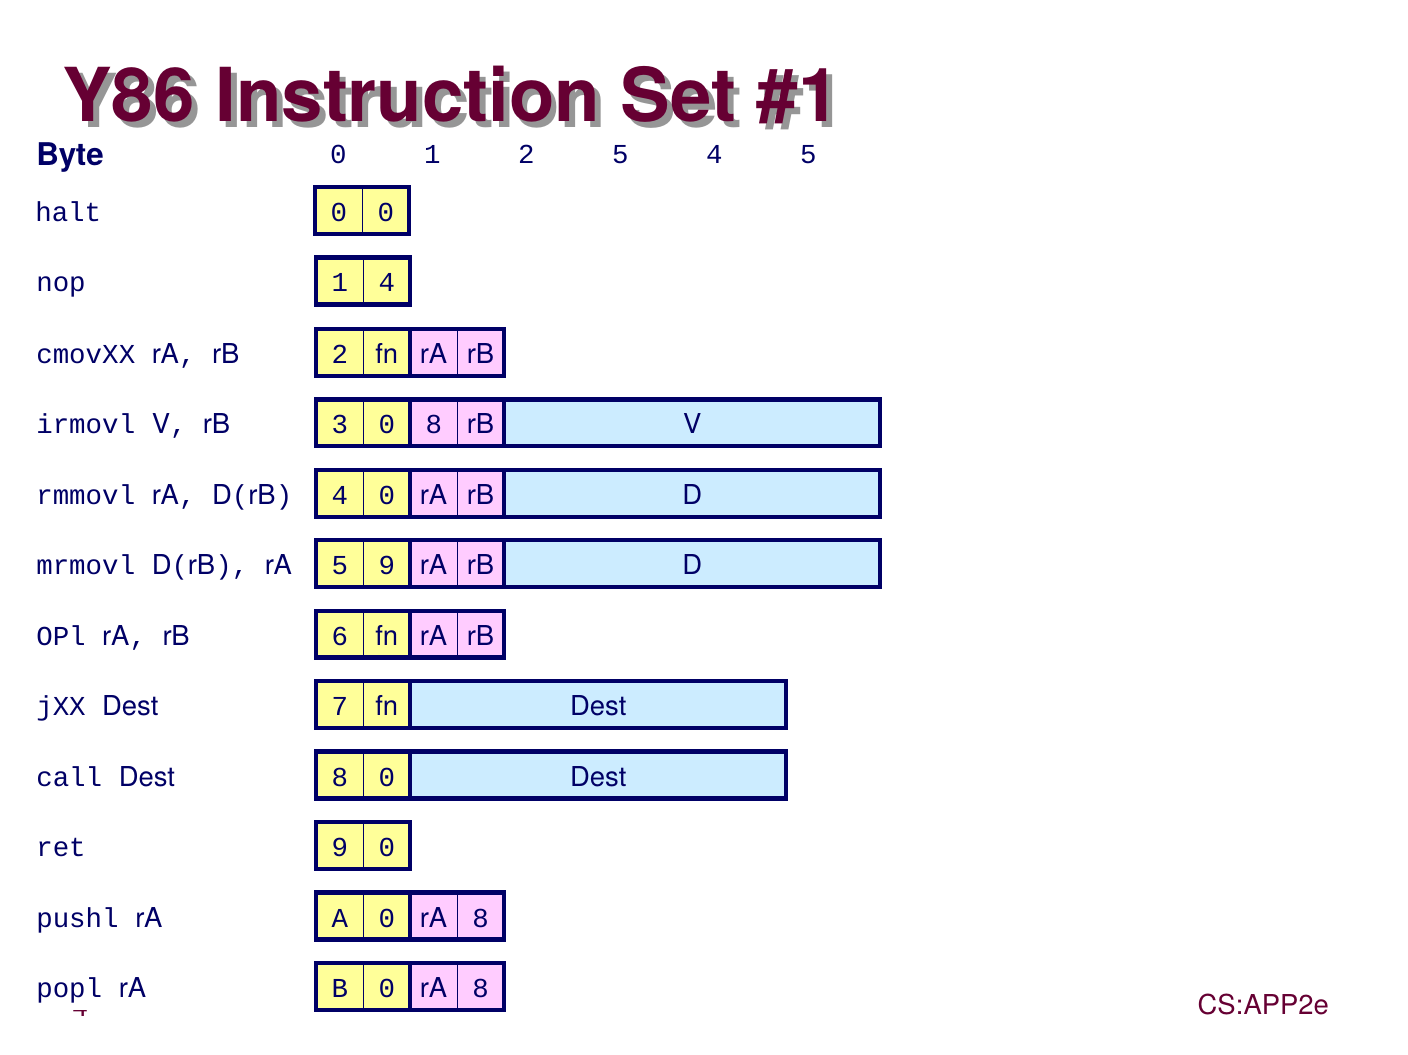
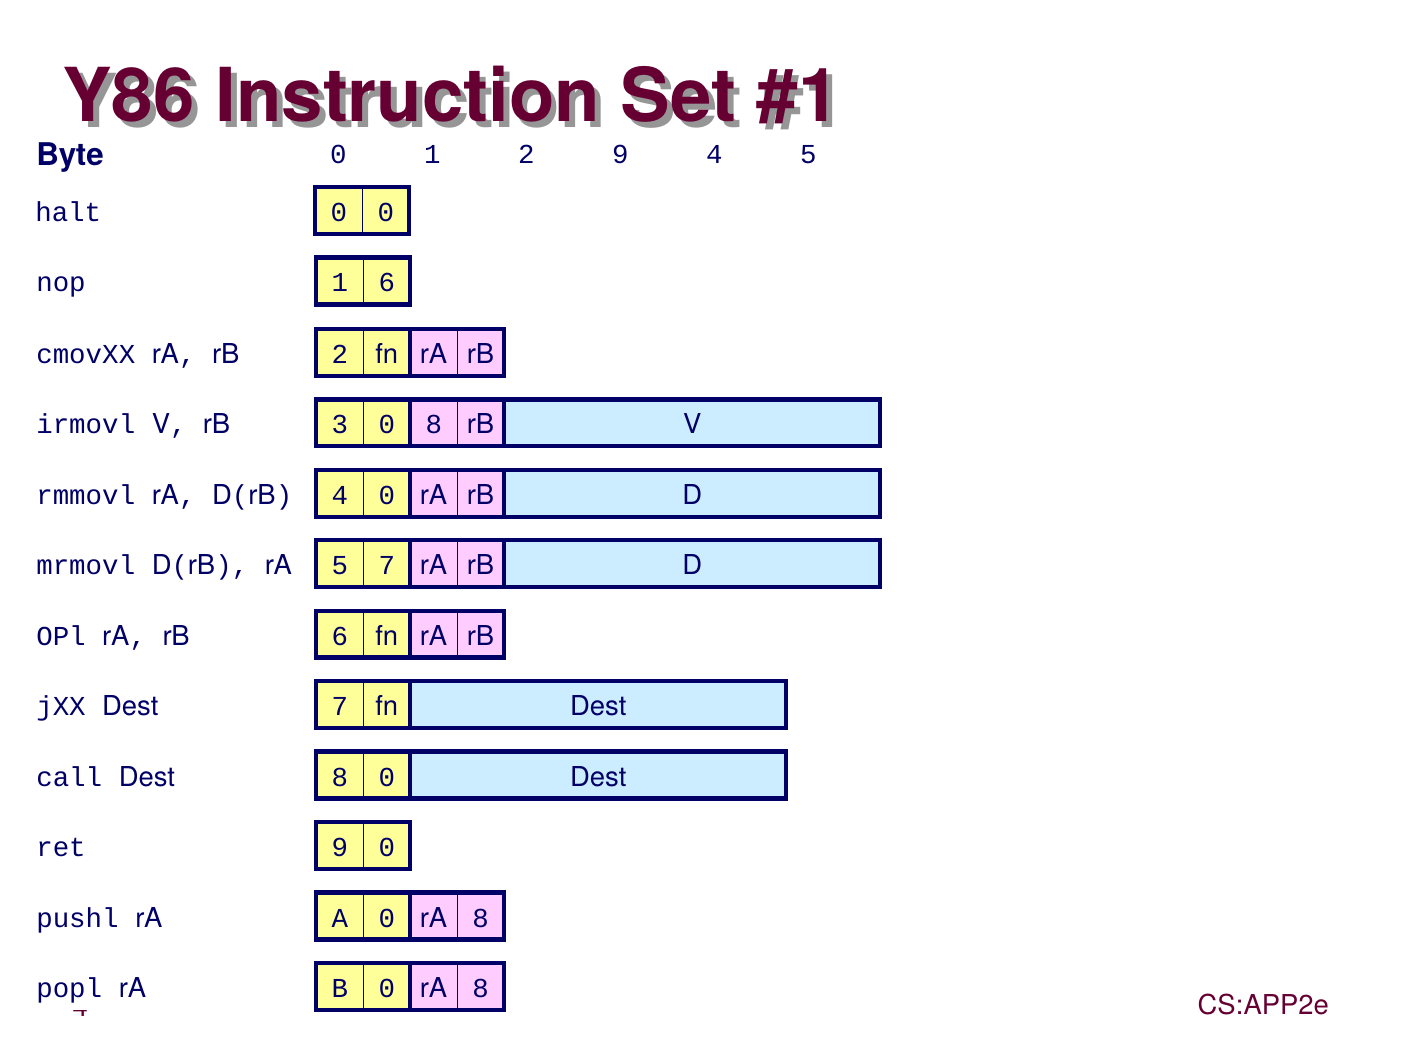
2 5: 5 -> 9 (620, 155)
1 4: 4 -> 6 (387, 283)
5 9: 9 -> 7 (387, 566)
